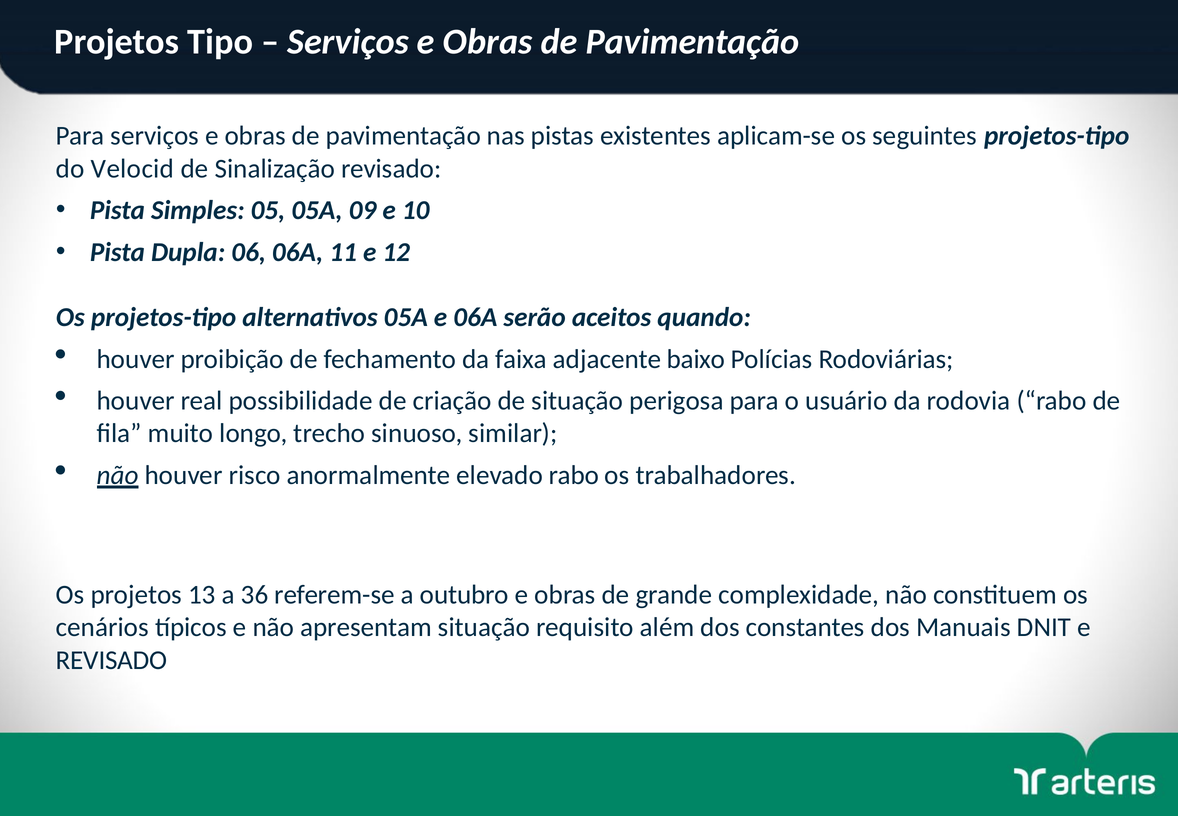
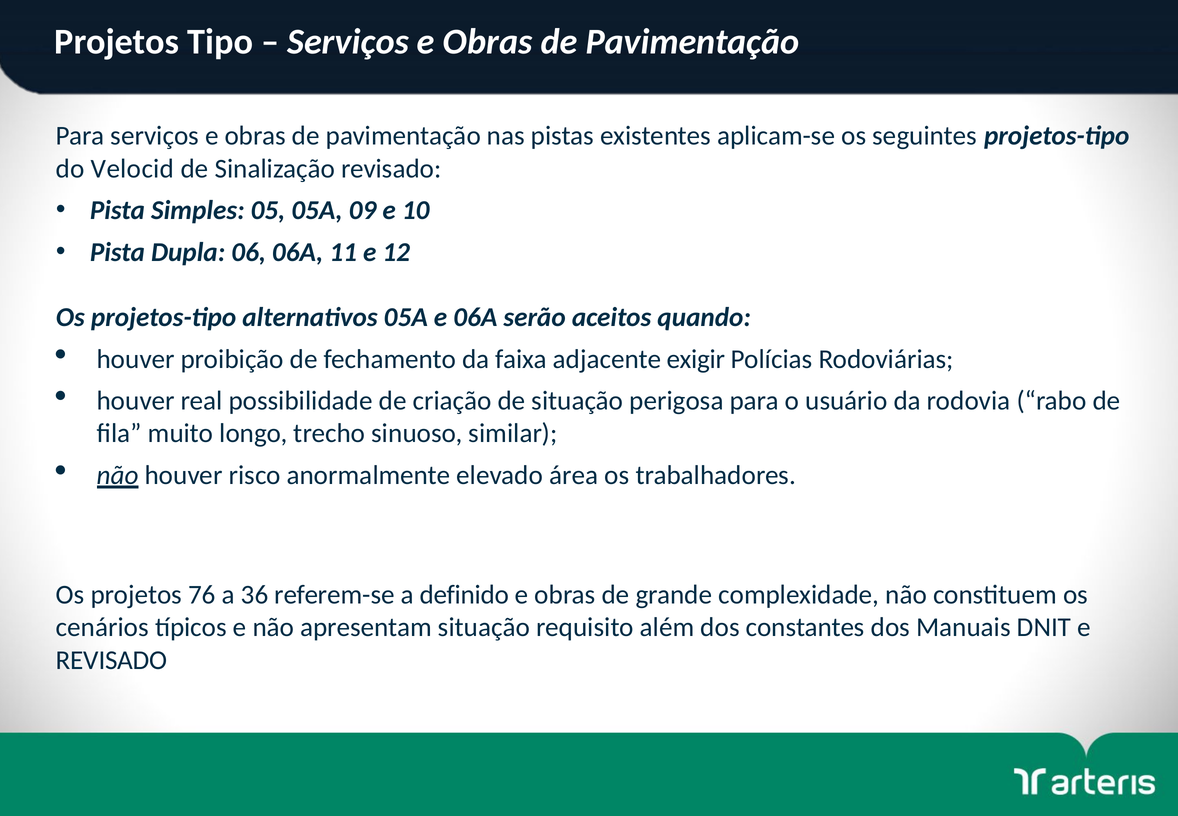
baixo: baixo -> exigir (696, 359)
elevado rabo: rabo -> área (574, 475)
13: 13 -> 76 (202, 594)
outubro: outubro -> definido (464, 594)
